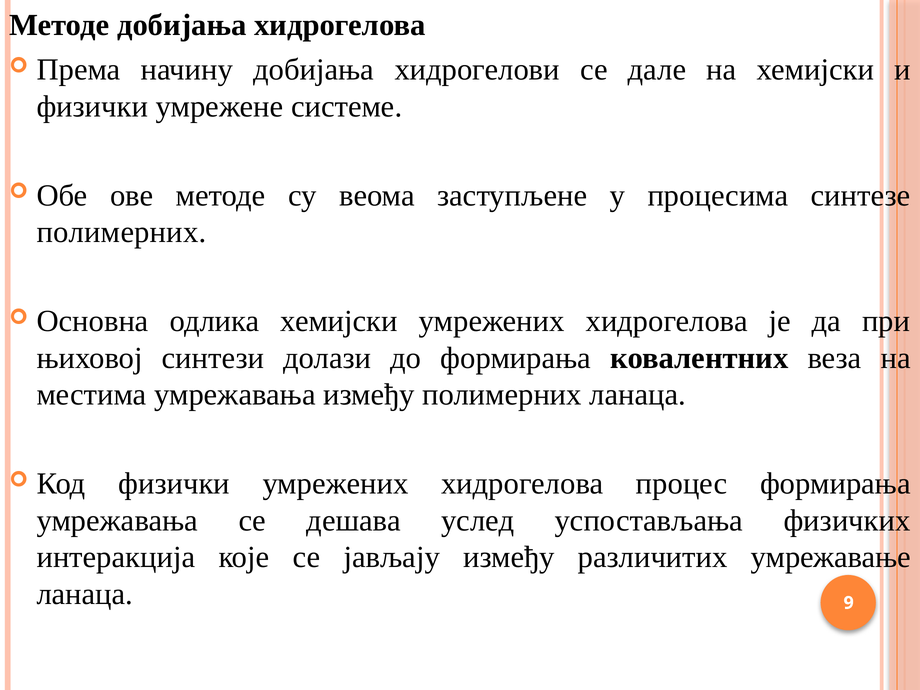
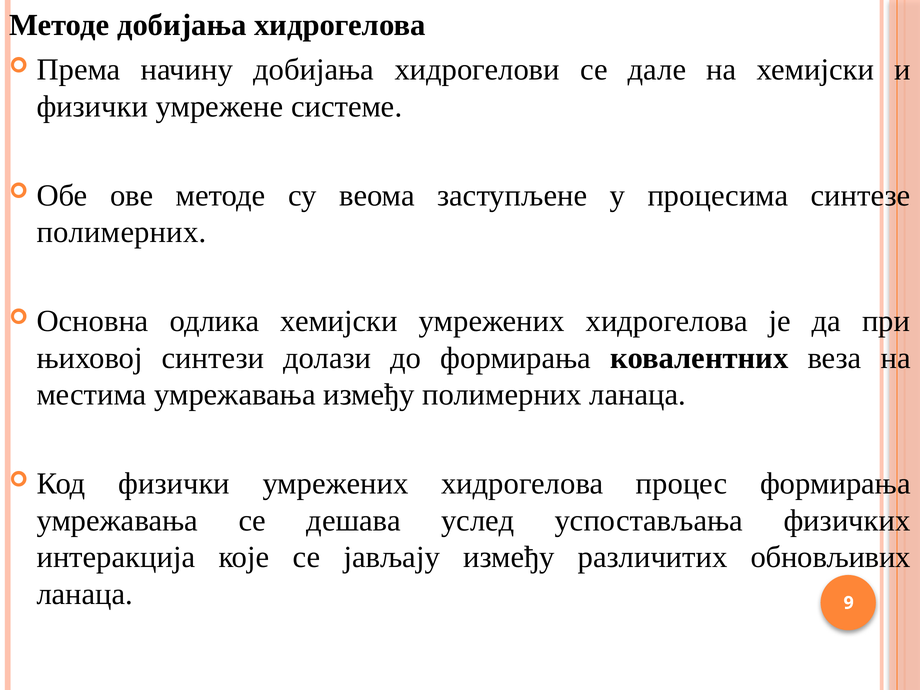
умрежавање: умрежавање -> обновљивих (831, 557)
